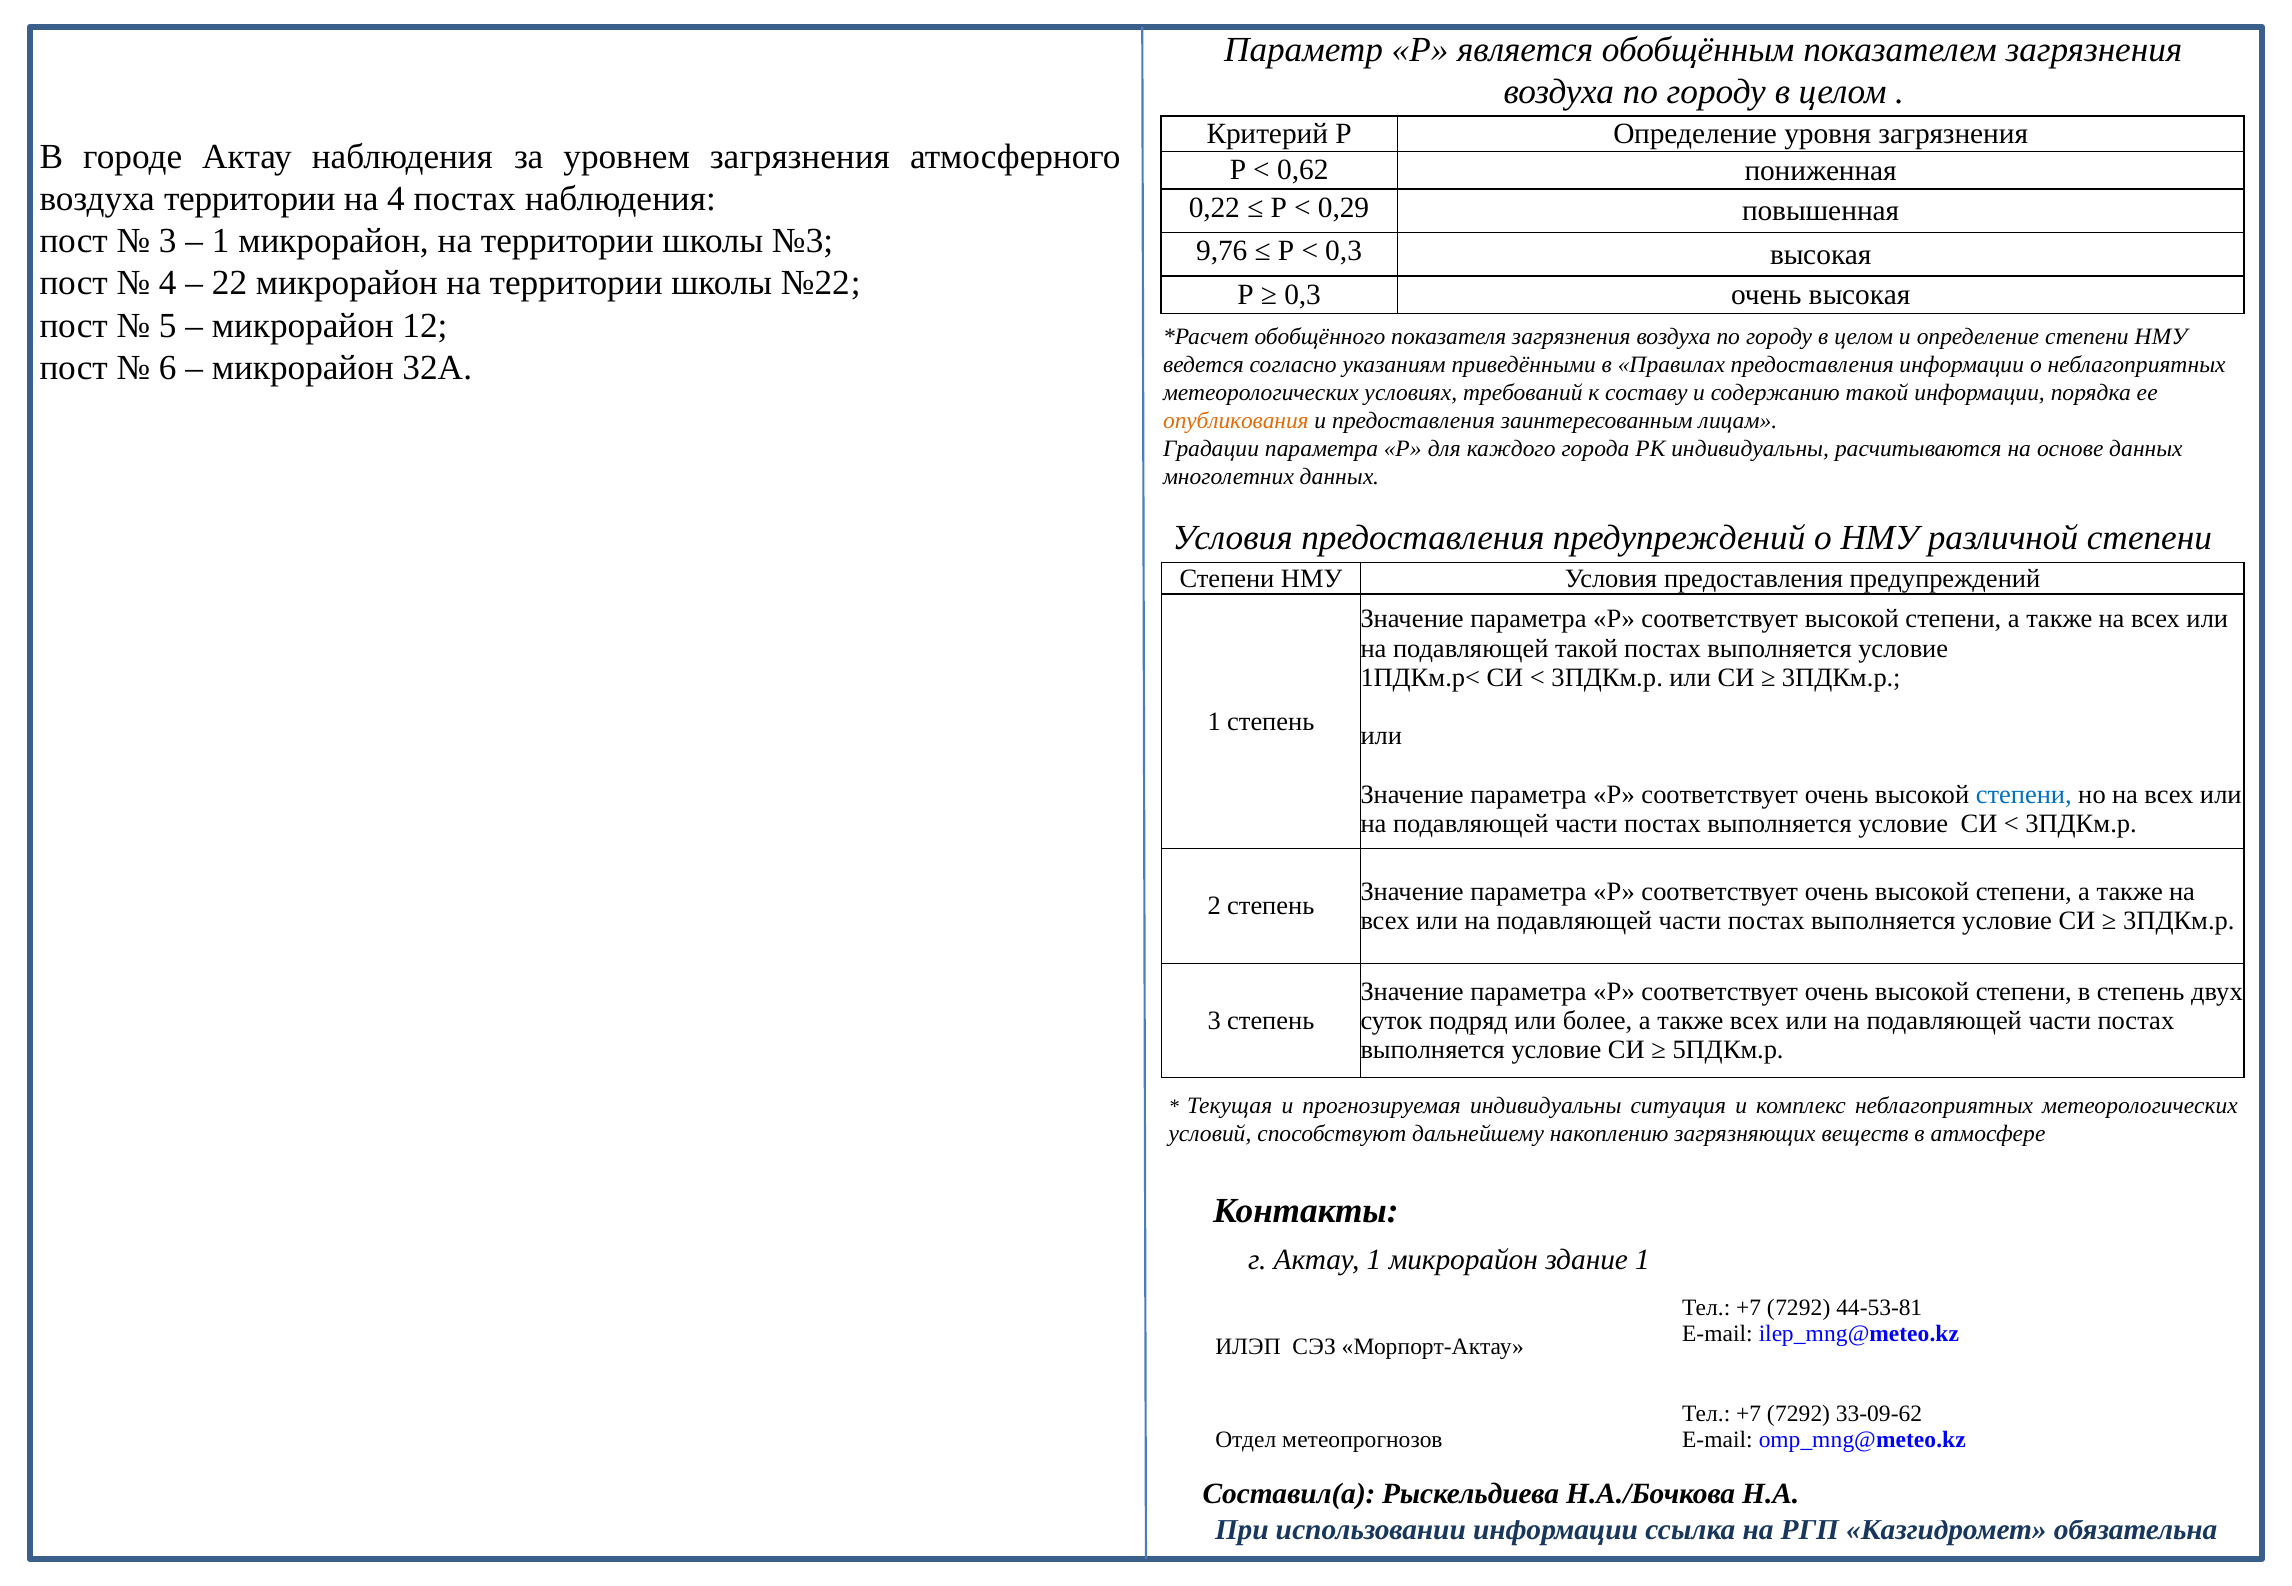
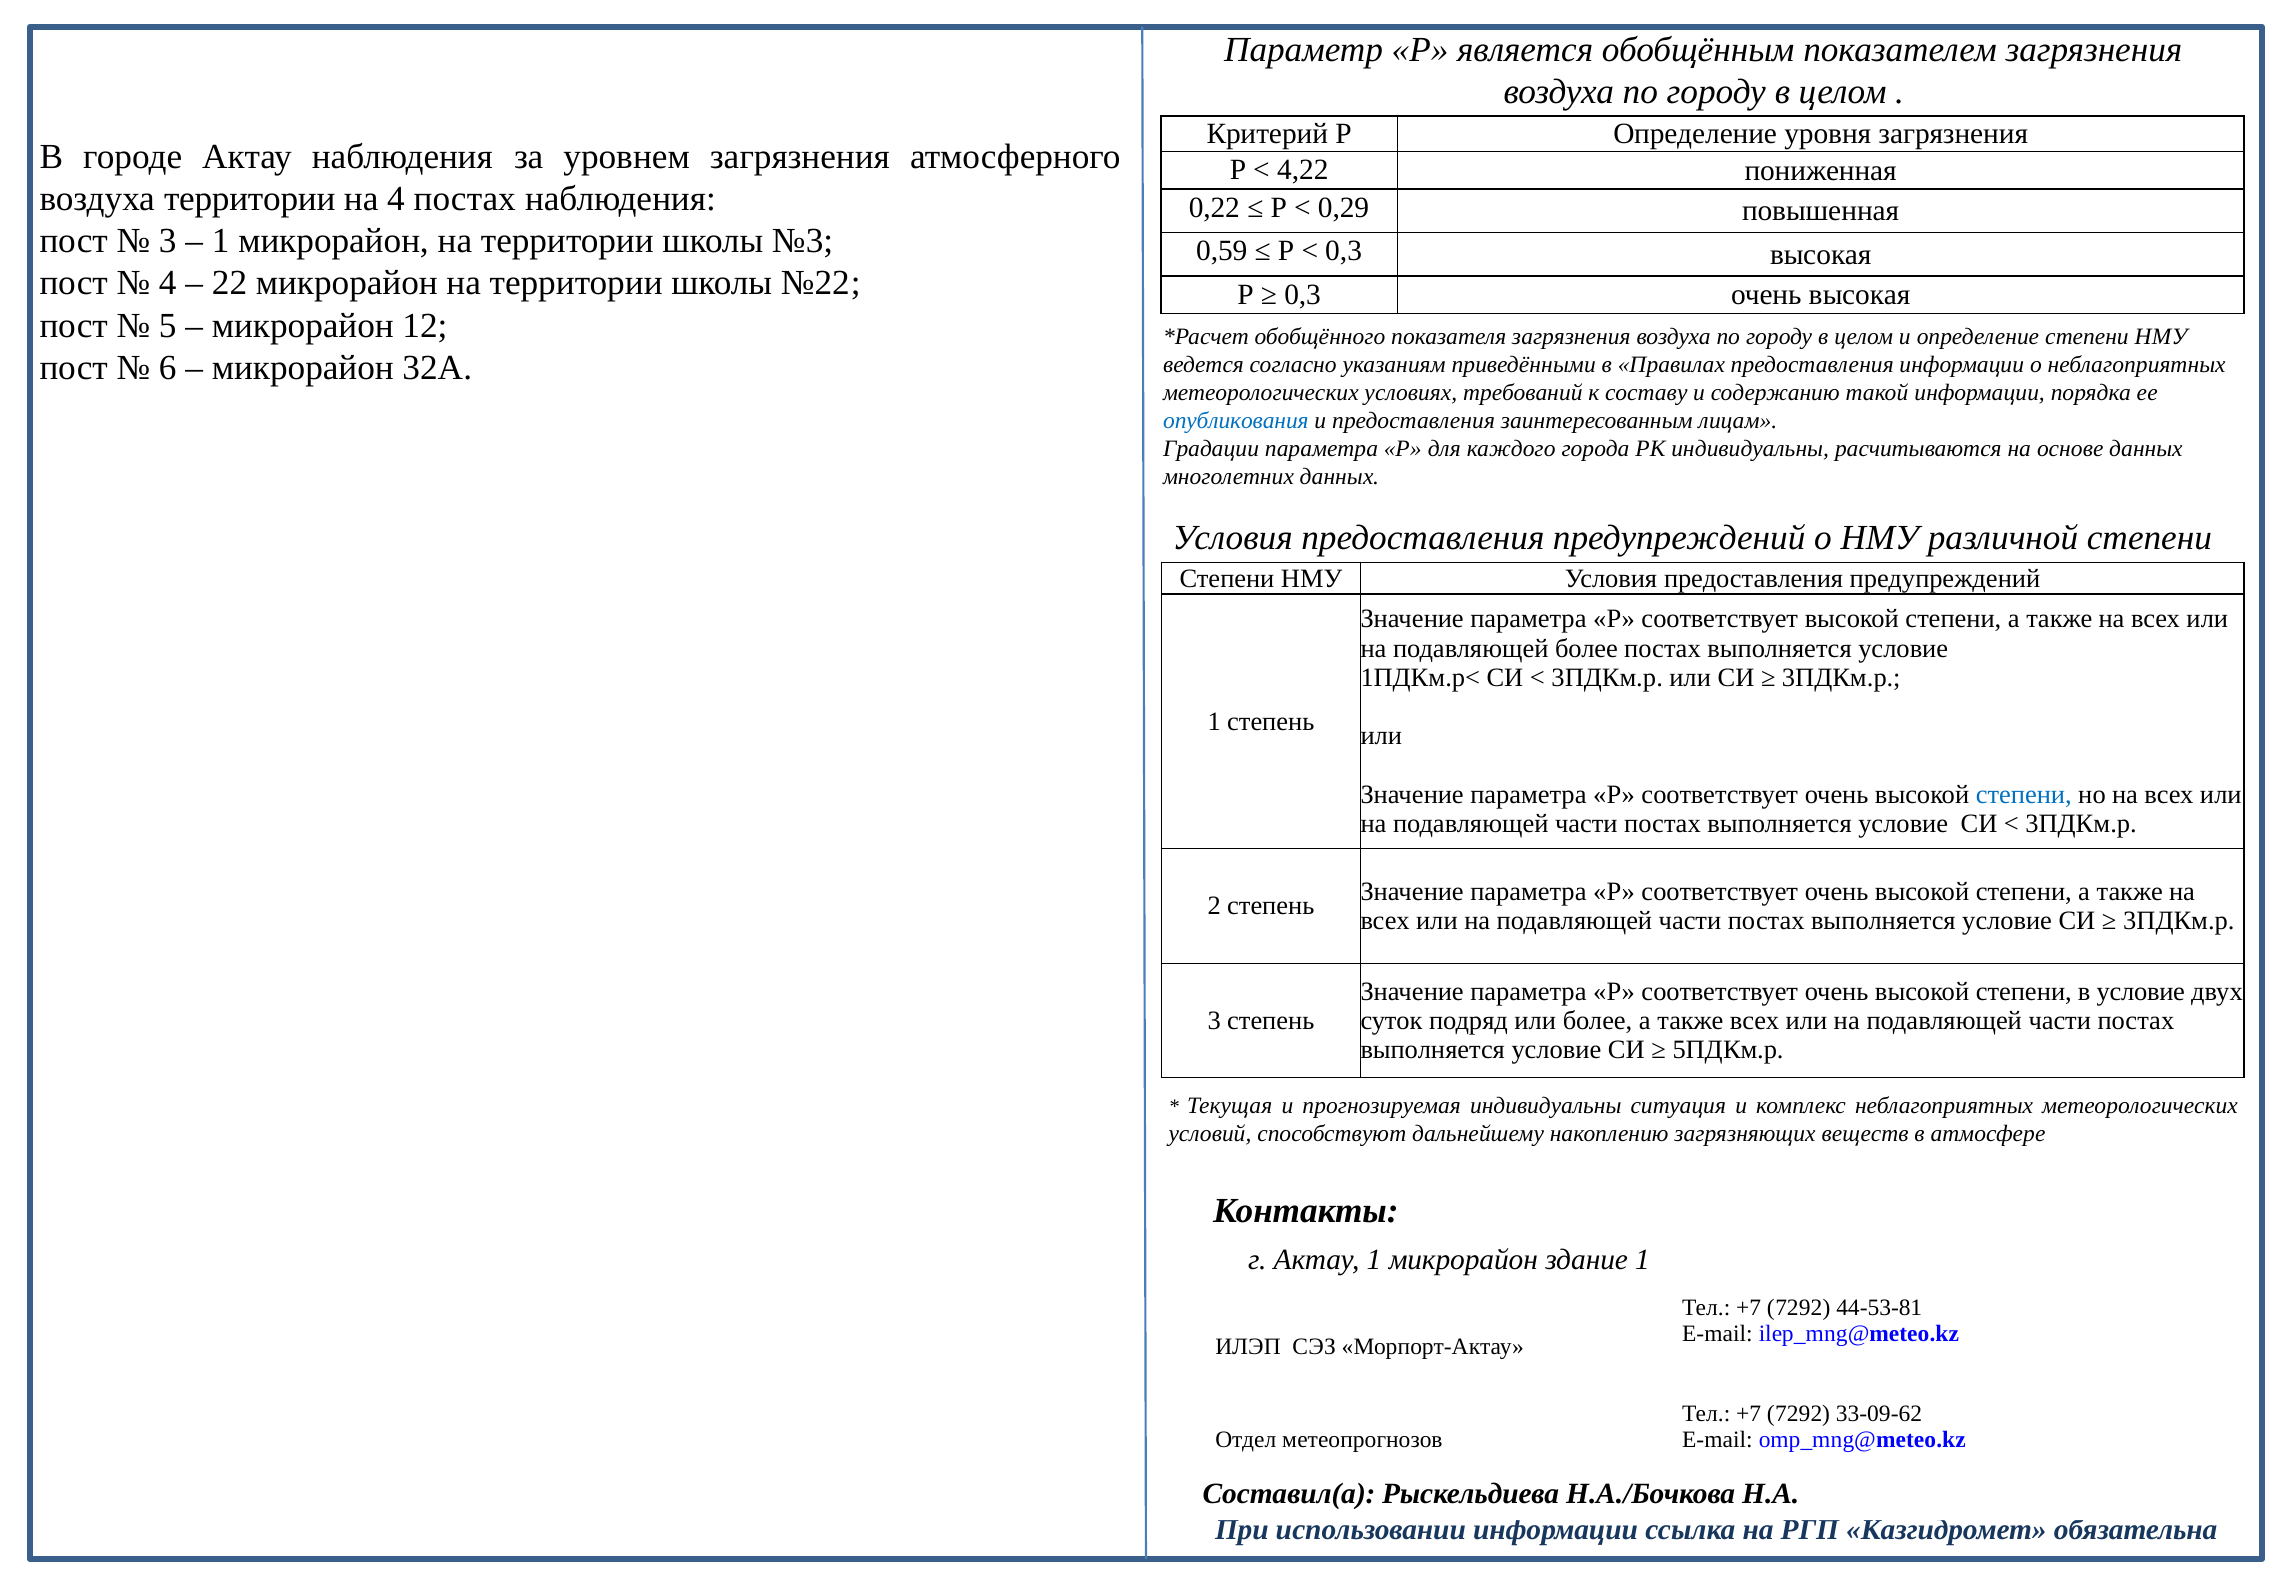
0,62: 0,62 -> 4,22 (1303, 170)
9,76: 9,76 -> 0,59 (1222, 251)
опубликования colour: orange -> blue (1236, 421)
подавляющей такой: такой -> более (1586, 649)
в степень: степень -> условие (2141, 992)
